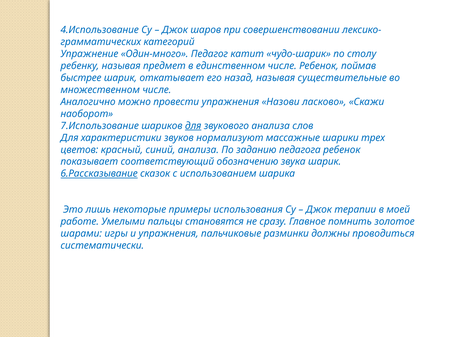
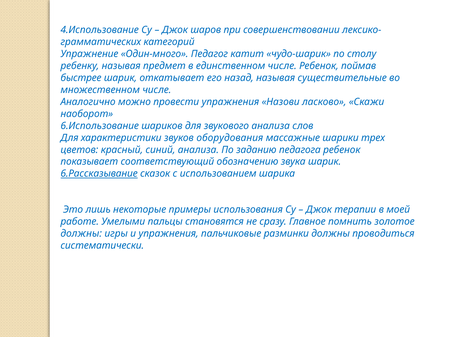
7.Использование: 7.Использование -> 6.Использование (100, 126)
для underline: present -> none (193, 126)
нормализуют: нормализуют -> оборудования (230, 138)
шарами: шарами -> должны (81, 233)
